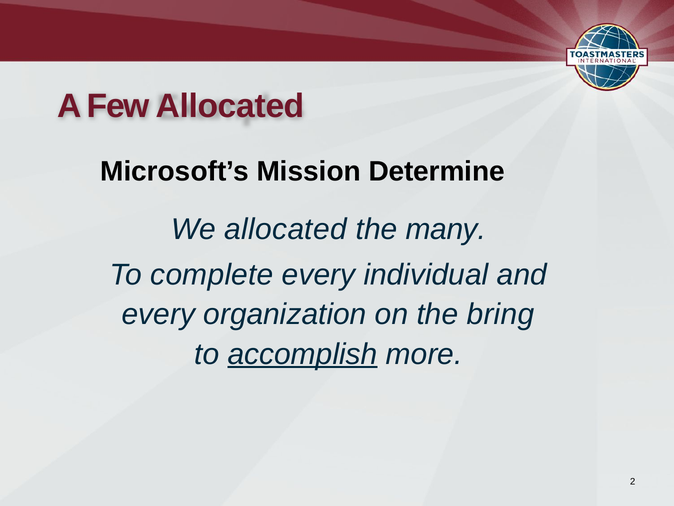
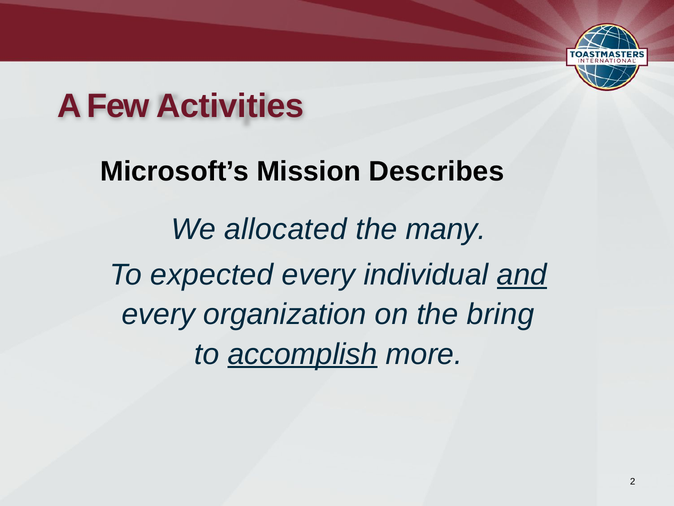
Few Allocated: Allocated -> Activities (230, 106)
Determine: Determine -> Describes (437, 171)
complete: complete -> expected (212, 275)
and underline: none -> present (522, 275)
